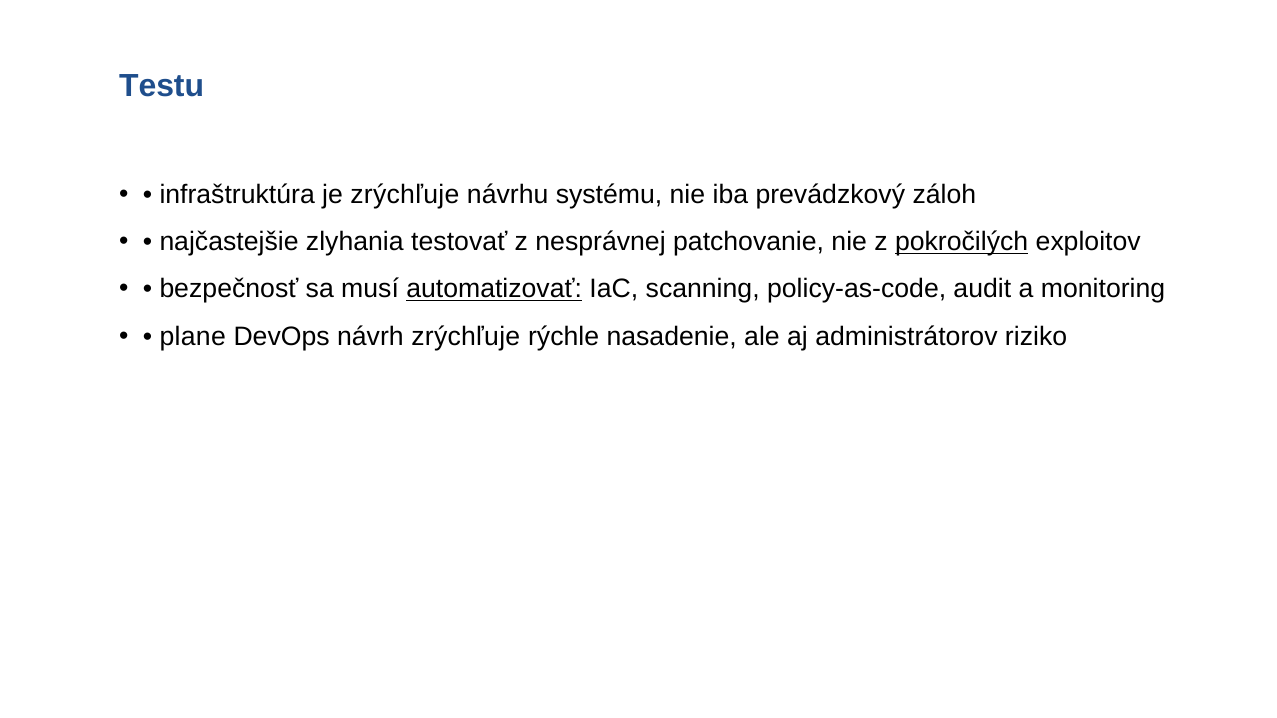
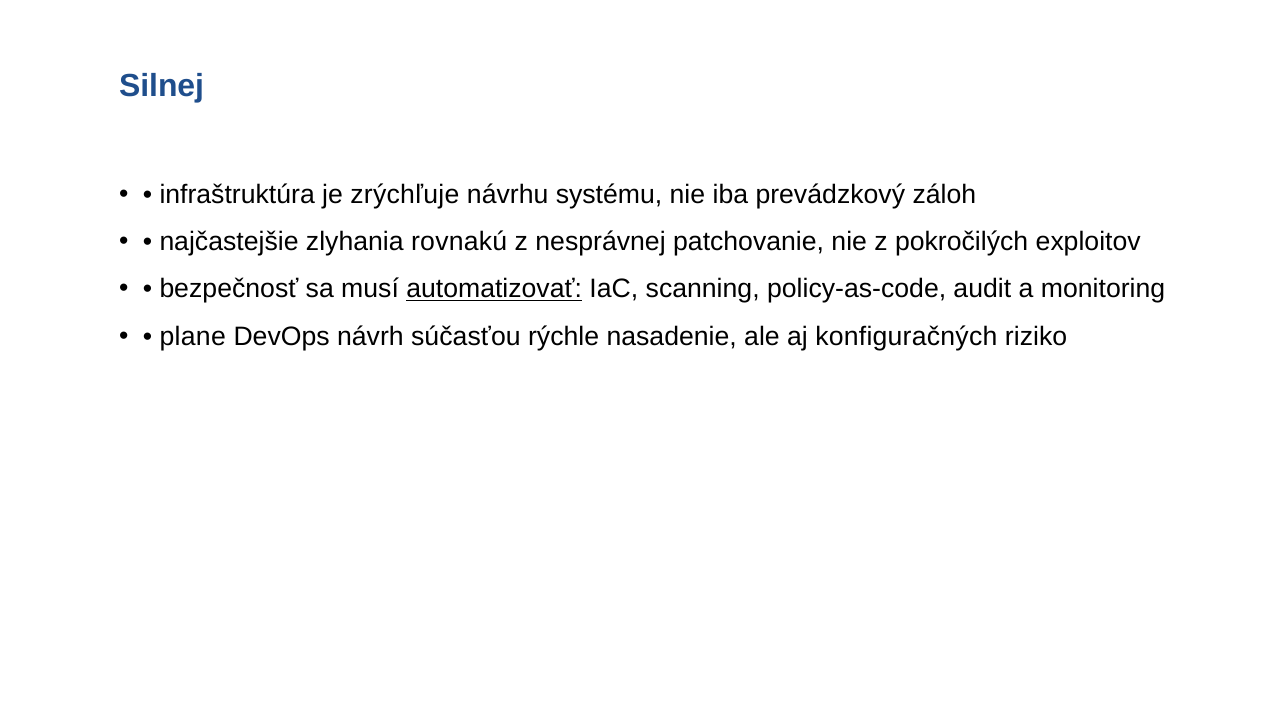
Testu: Testu -> Silnej (162, 86)
testovať: testovať -> rovnakú (459, 242)
pokročilých underline: present -> none (962, 242)
návrh zrýchľuje: zrýchľuje -> súčasťou (466, 337)
administrátorov: administrátorov -> konfiguračných (906, 337)
